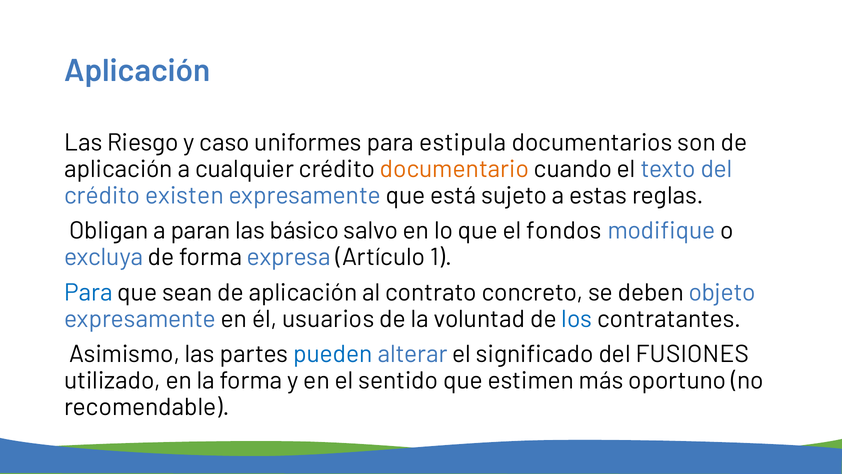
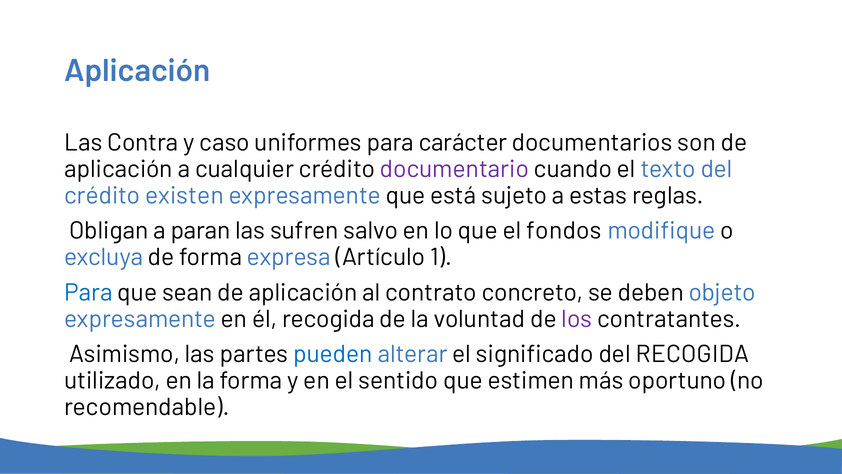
Riesgo: Riesgo -> Contra (143, 142)
estipula: estipula -> carácter (463, 142)
documentario colour: orange -> purple (454, 169)
básico: básico -> sufren (304, 231)
él usuarios: usuarios -> recogida (328, 319)
los colour: blue -> purple (577, 319)
del FUSIONES: FUSIONES -> RECOGIDA (692, 354)
